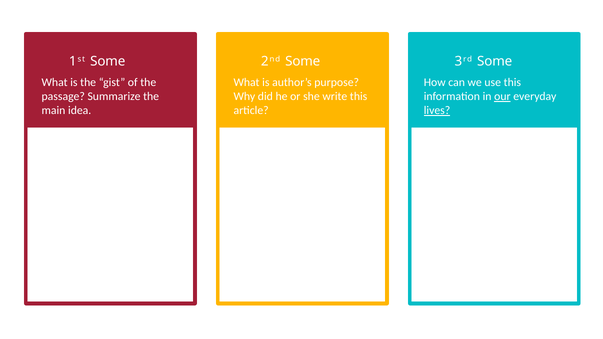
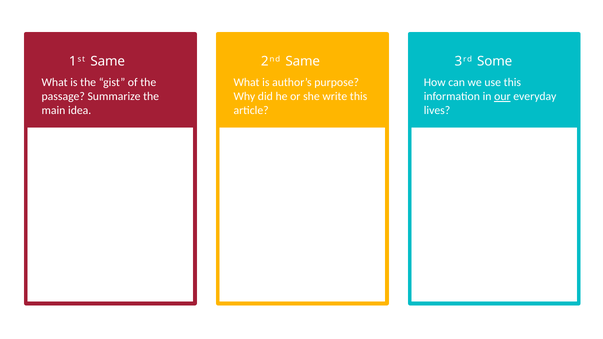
1st Some: Some -> Same (108, 61)
2nd Some: Some -> Same (303, 61)
lives underline: present -> none (437, 111)
